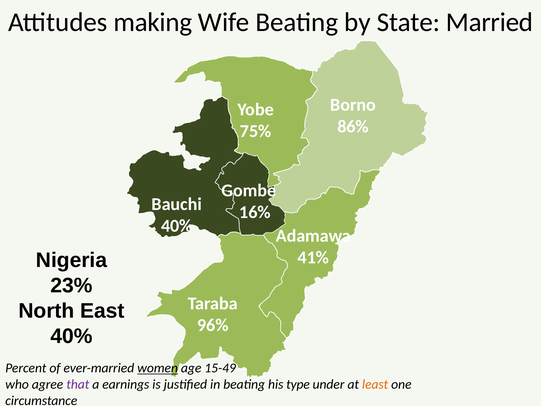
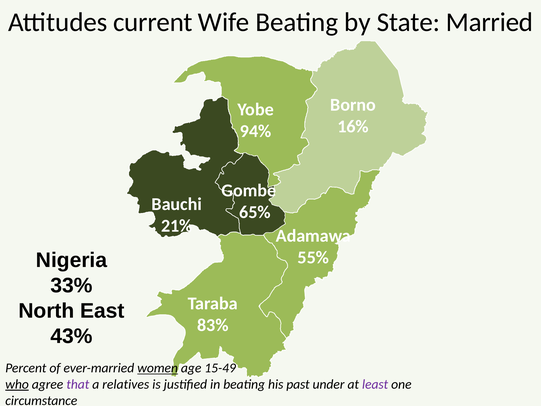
making: making -> current (153, 22)
86%: 86% -> 16% (353, 127)
75%: 75% -> 94% (256, 131)
16%: 16% -> 65% (255, 212)
40%: 40% -> 21% (177, 226)
41%: 41% -> 55% (313, 257)
23%: 23% -> 33% (72, 285)
96%: 96% -> 83% (213, 325)
40%: 40% -> 43% (72, 336)
who underline: none -> present (17, 384)
earnings: earnings -> relatives (126, 384)
type: type -> past (298, 384)
least colour: orange -> purple (375, 384)
